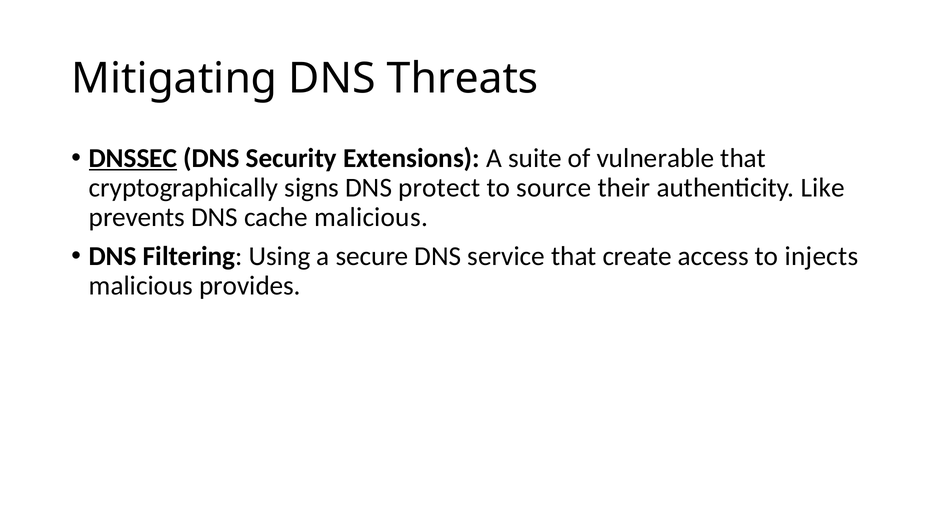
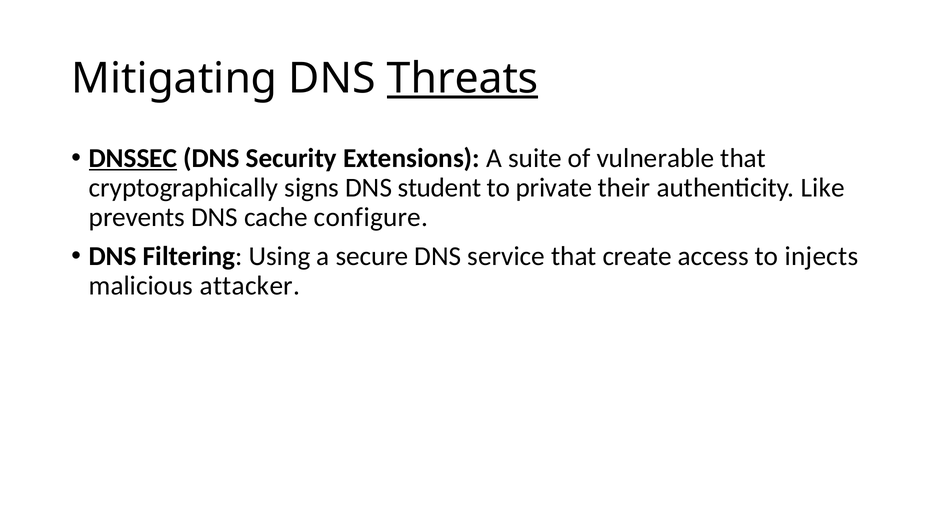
Threats underline: none -> present (463, 79)
protect: protect -> student (440, 188)
source: source -> private (554, 188)
cache malicious: malicious -> configure (371, 217)
provides: provides -> attacker (250, 286)
